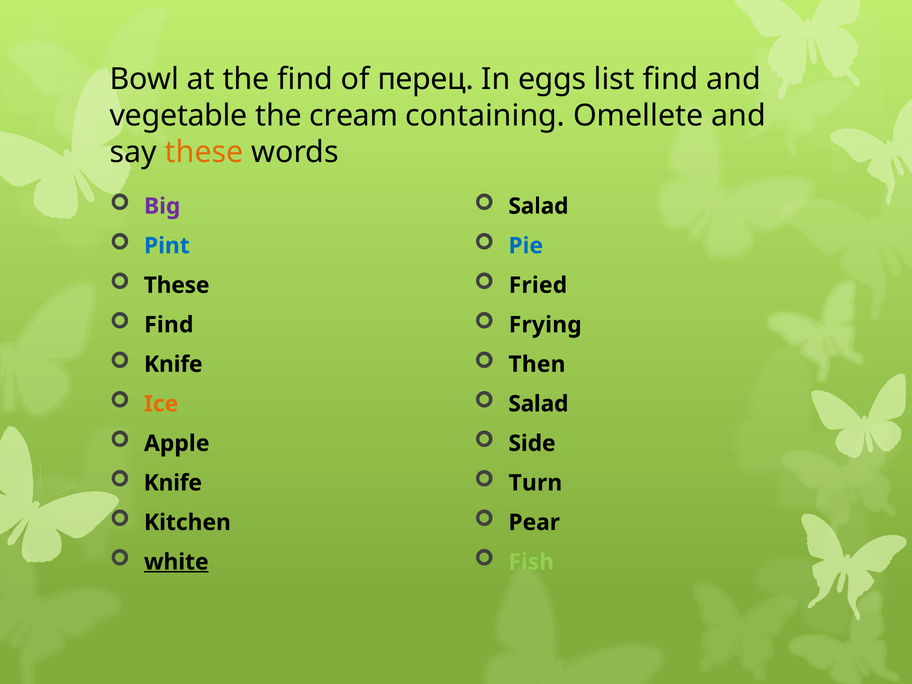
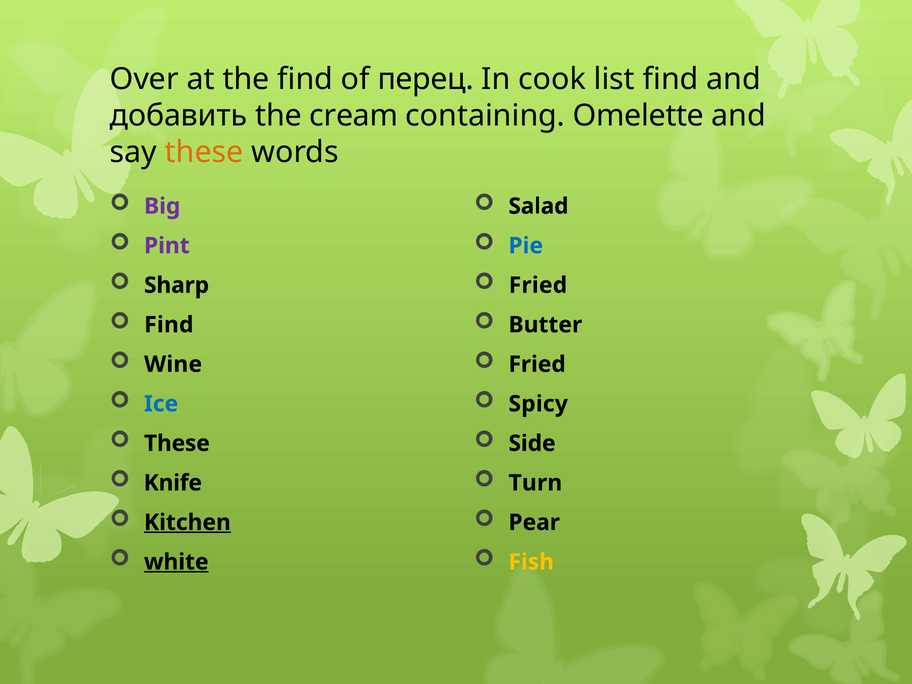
Bowl: Bowl -> Over (144, 79)
eggs: eggs -> cook (552, 79)
vegetable: vegetable -> добавить (179, 116)
Omellete: Omellete -> Omelette (638, 116)
Pint colour: blue -> purple (167, 246)
These: These -> Sharp (177, 285)
Frying: Frying -> Butter (545, 325)
Knife: Knife -> Wine (173, 364)
Then: Then -> Fried (537, 364)
Ice colour: orange -> blue (161, 404)
Salad: Salad -> Spicy (538, 404)
Apple: Apple -> These (177, 443)
Kitchen underline: none -> present (187, 522)
Fish colour: light green -> yellow (531, 562)
